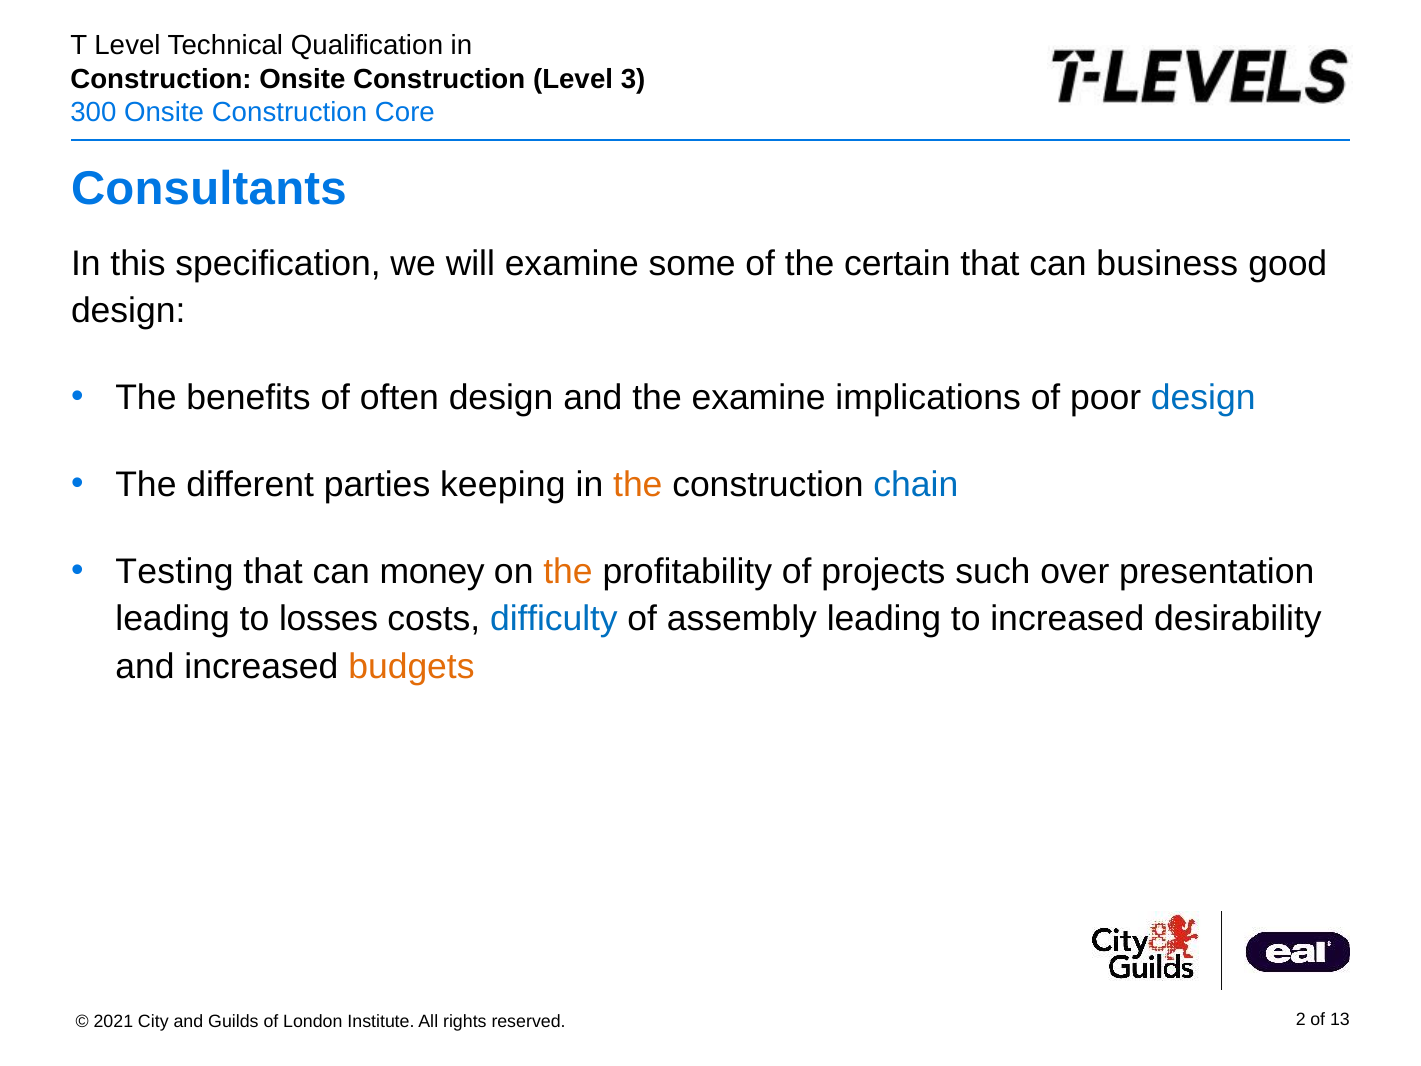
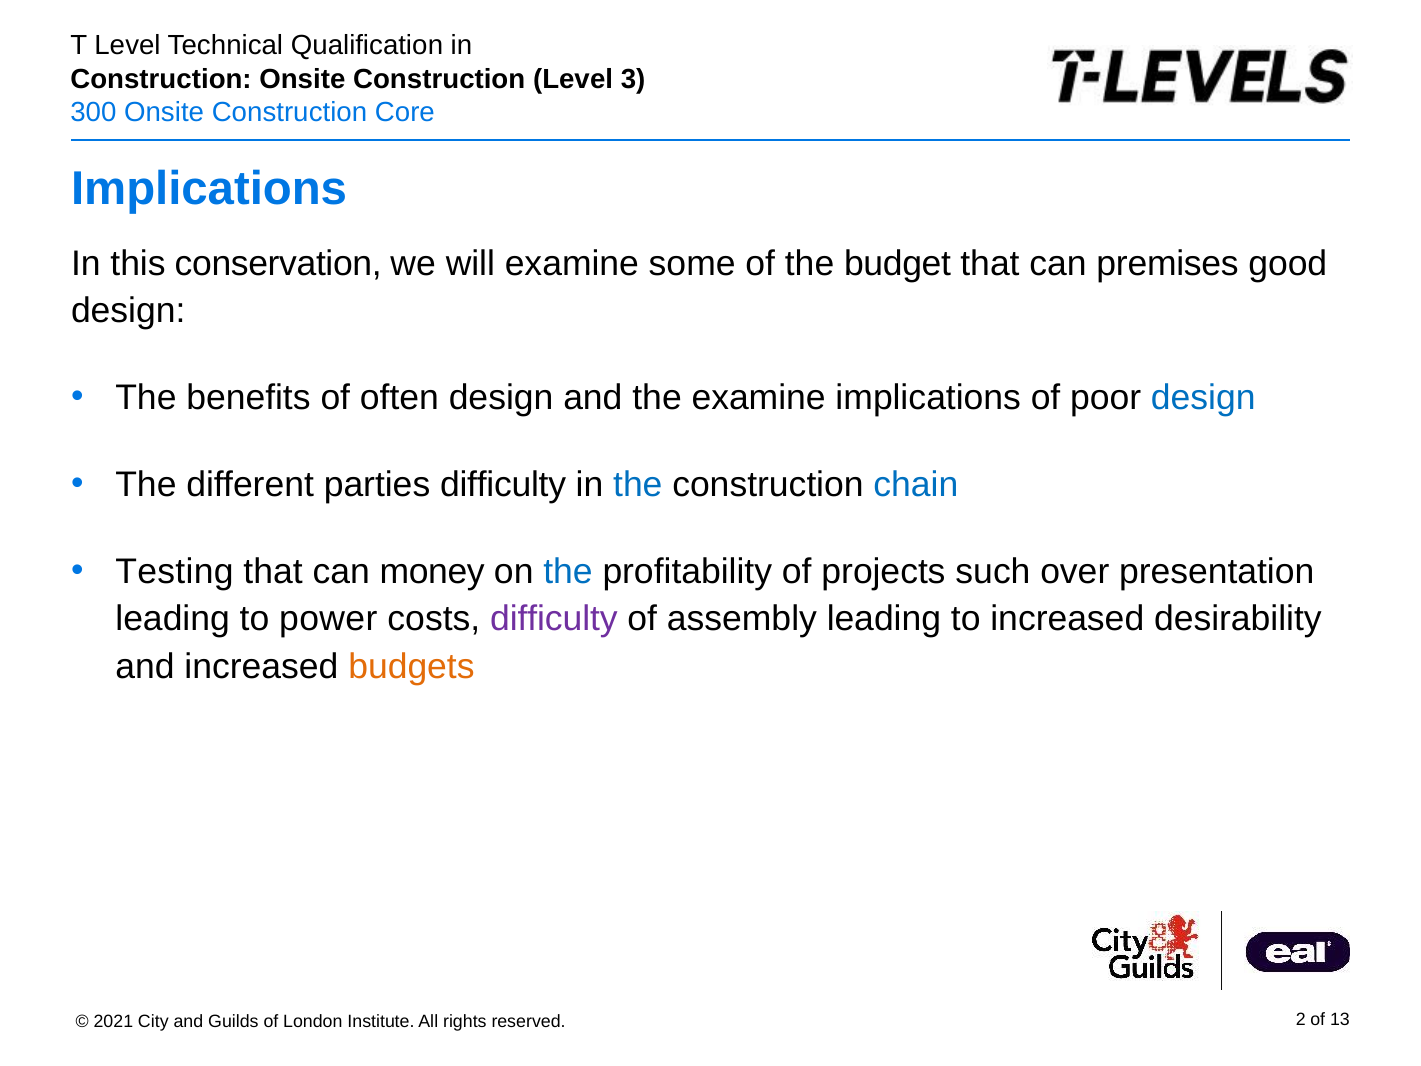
Consultants: Consultants -> Implications (209, 188)
specification: specification -> conservation (278, 264)
certain: certain -> budget (898, 264)
business: business -> premises (1168, 264)
parties keeping: keeping -> difficulty (503, 485)
the colour: orange -> blue (638, 485)
the colour: orange -> blue (568, 572)
losses: losses -> power (328, 619)
difficulty colour: blue -> purple (554, 619)
